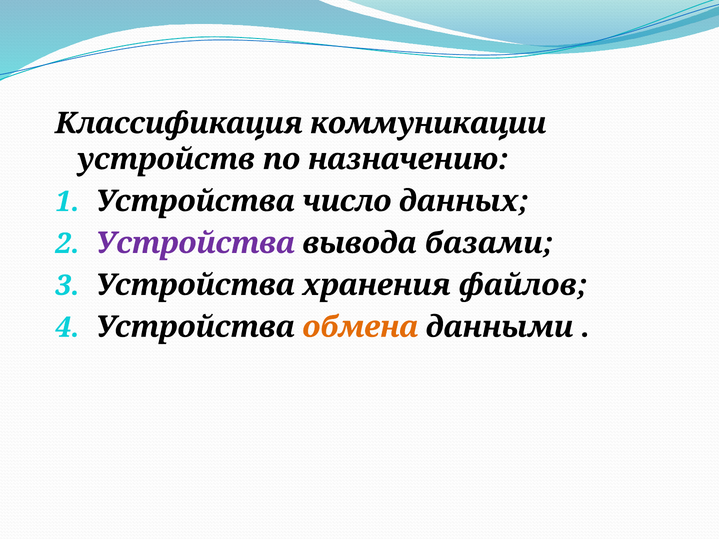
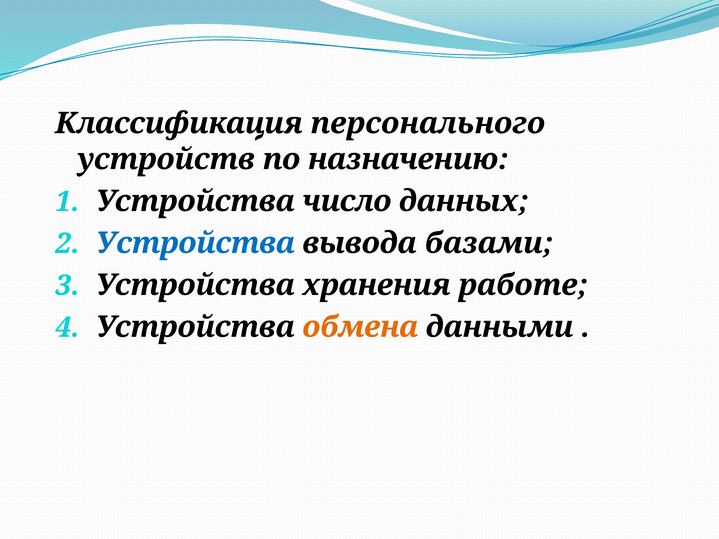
коммуникации: коммуникации -> персонального (428, 123)
Устройства colour: purple -> blue (195, 243)
файлов: файлов -> работе (523, 285)
